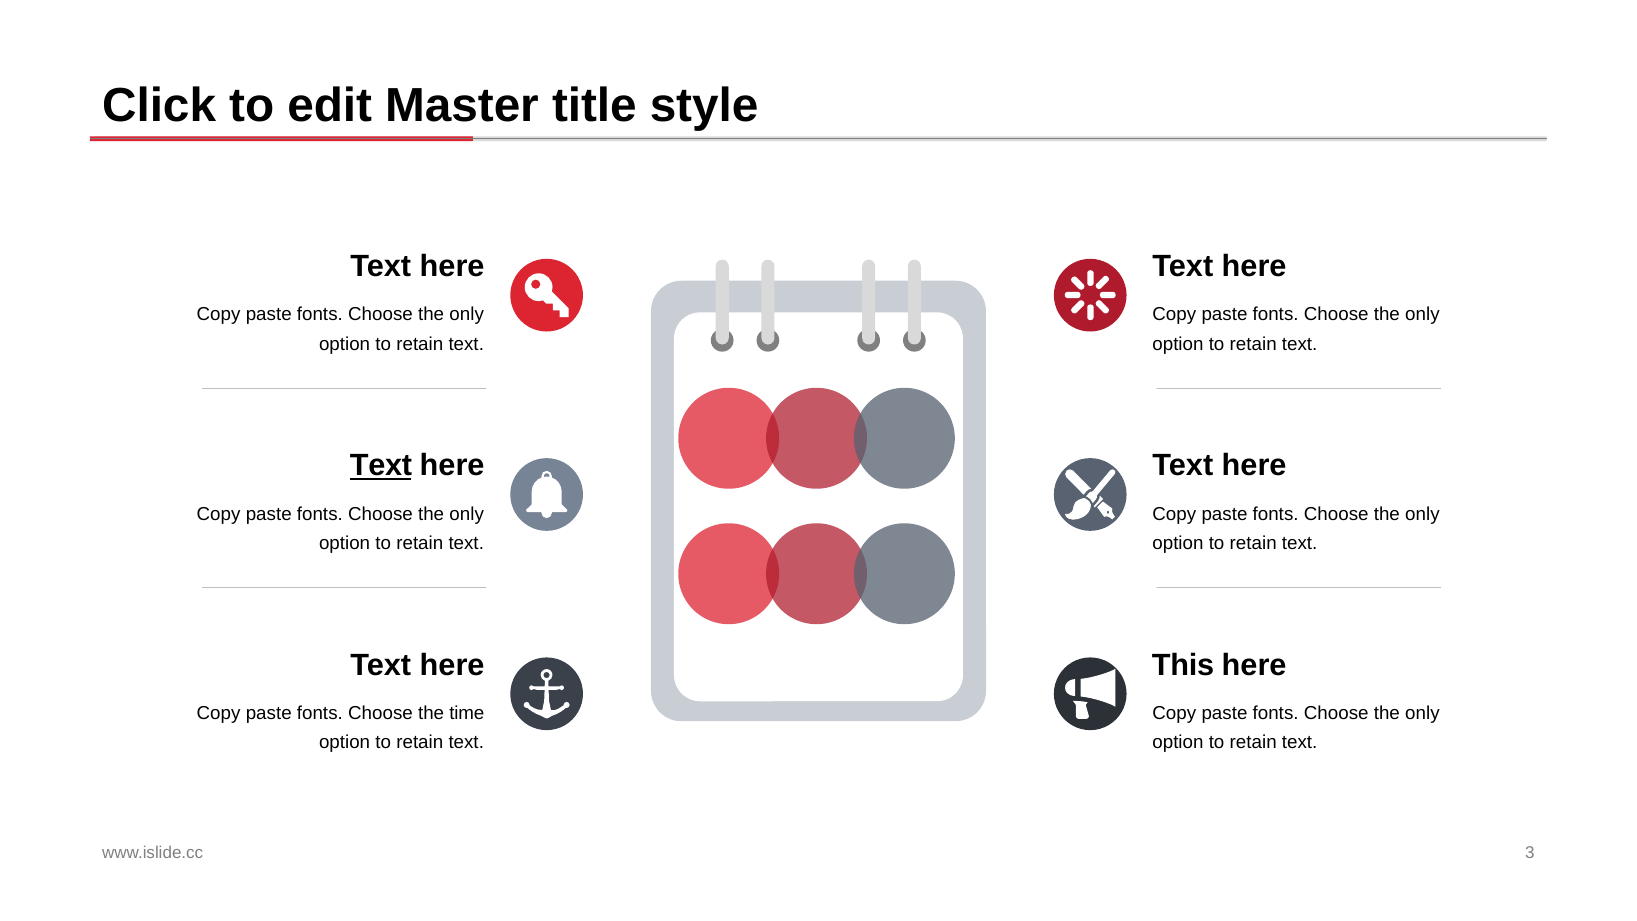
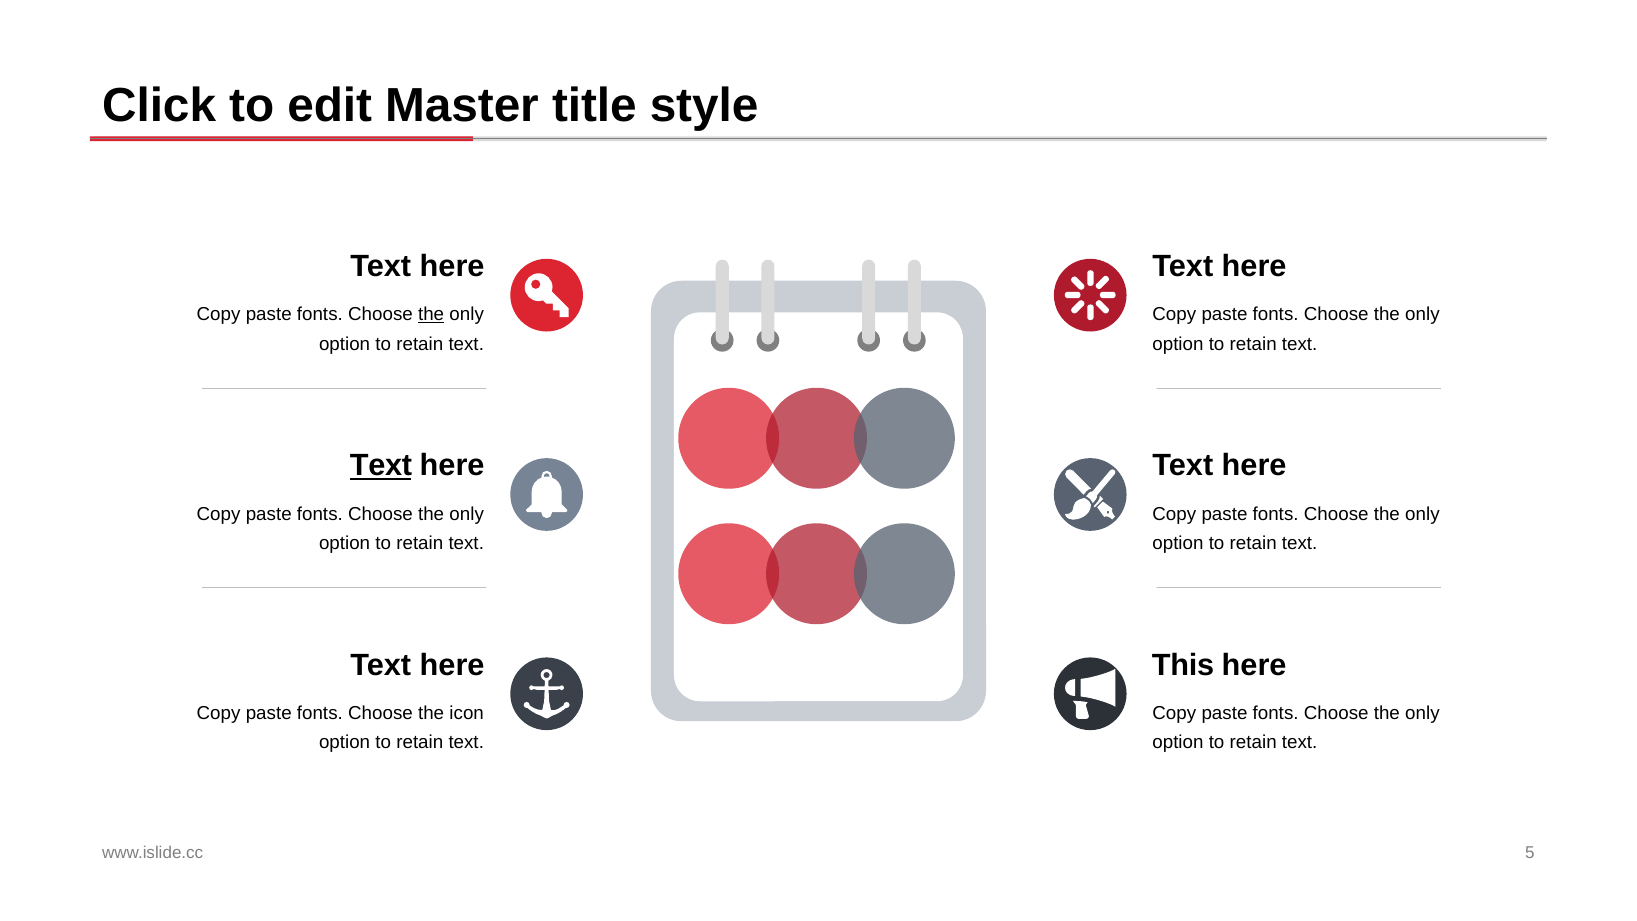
the underline: none -> present (431, 315)
time: time -> icon (467, 713)
3: 3 -> 5 (1530, 853)
